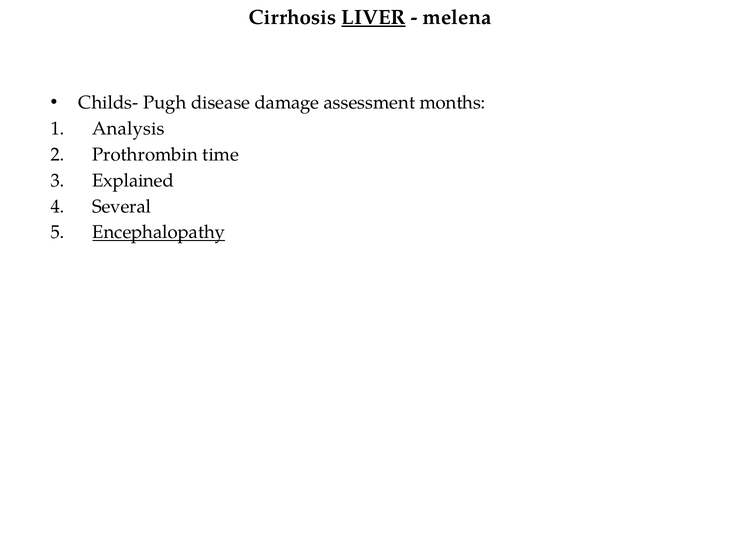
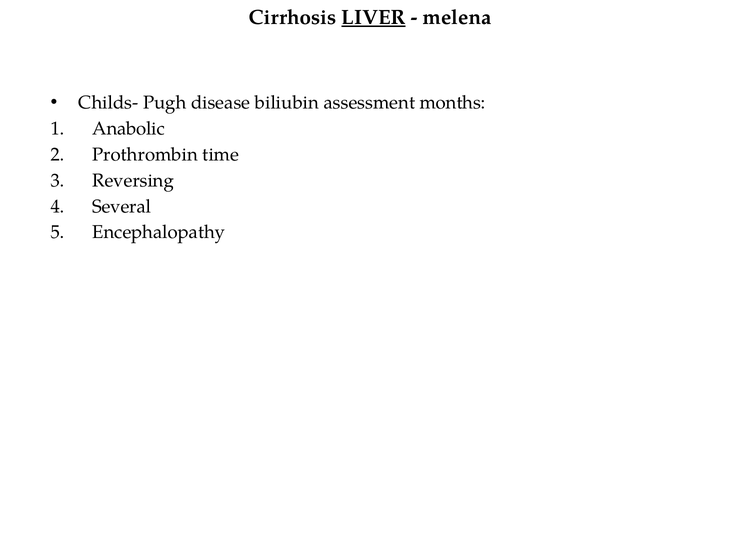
damage: damage -> biliubin (287, 103)
Analysis: Analysis -> Anabolic (129, 128)
Explained: Explained -> Reversing (133, 180)
Encephalopathy underline: present -> none (159, 232)
